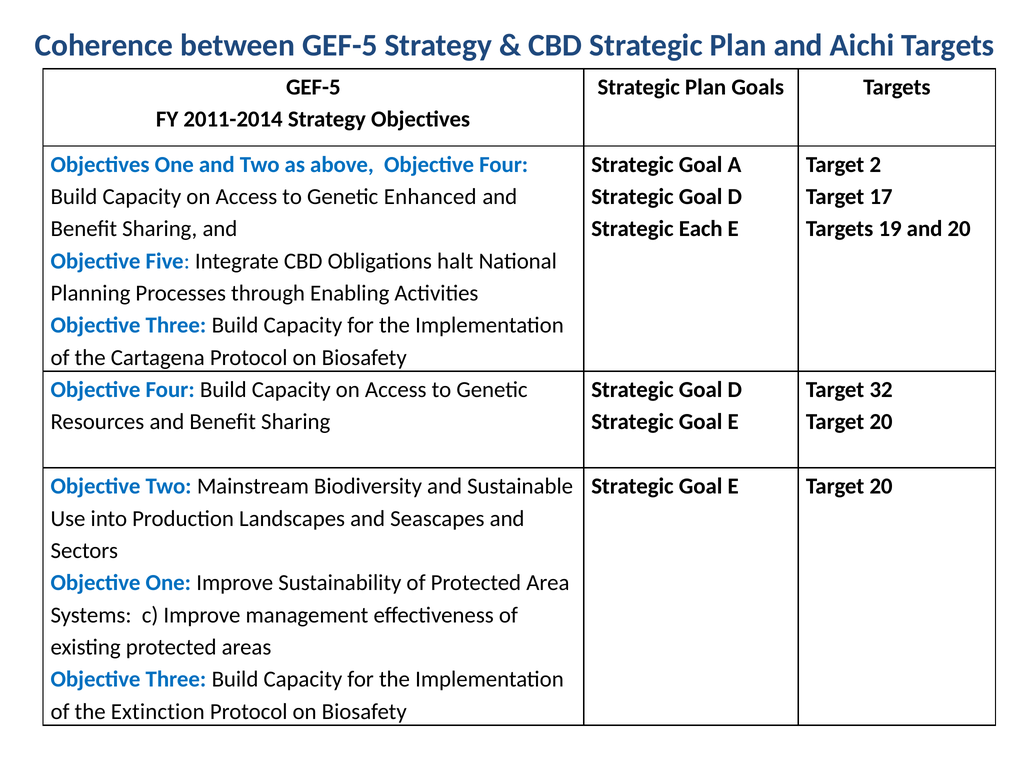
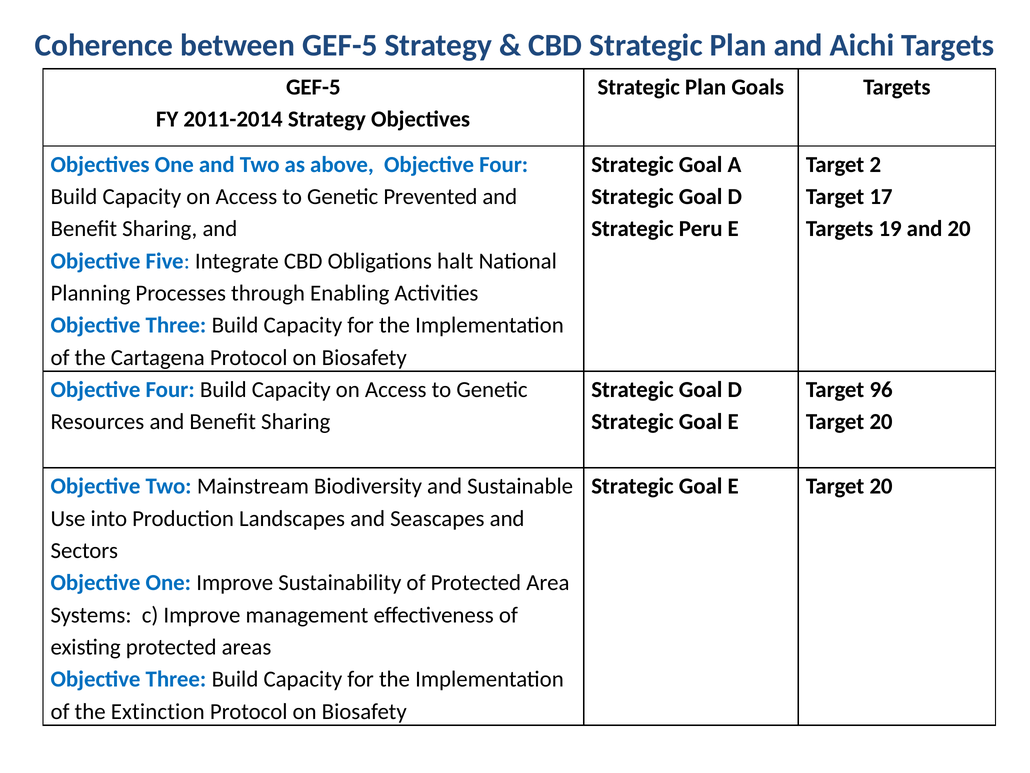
Enhanced: Enhanced -> Prevented (430, 197)
Each: Each -> Peru (701, 229)
32: 32 -> 96 (881, 389)
